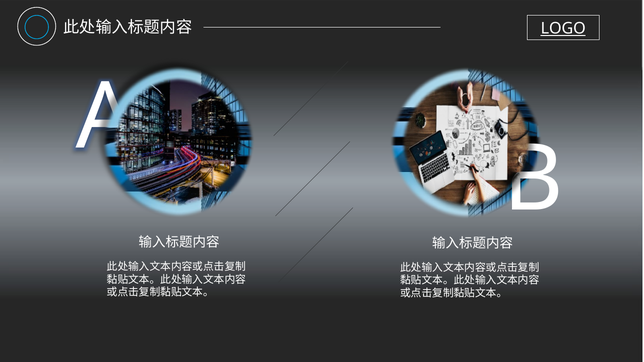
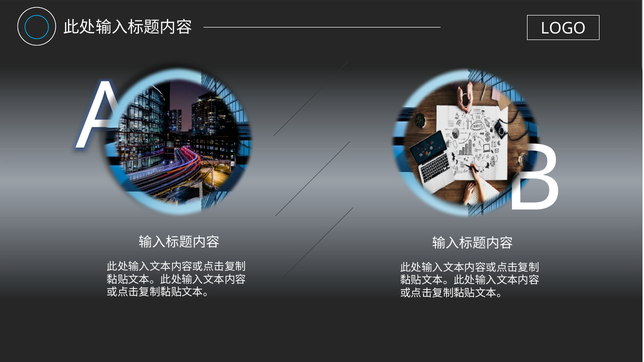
LOGO underline: present -> none (563, 29)
